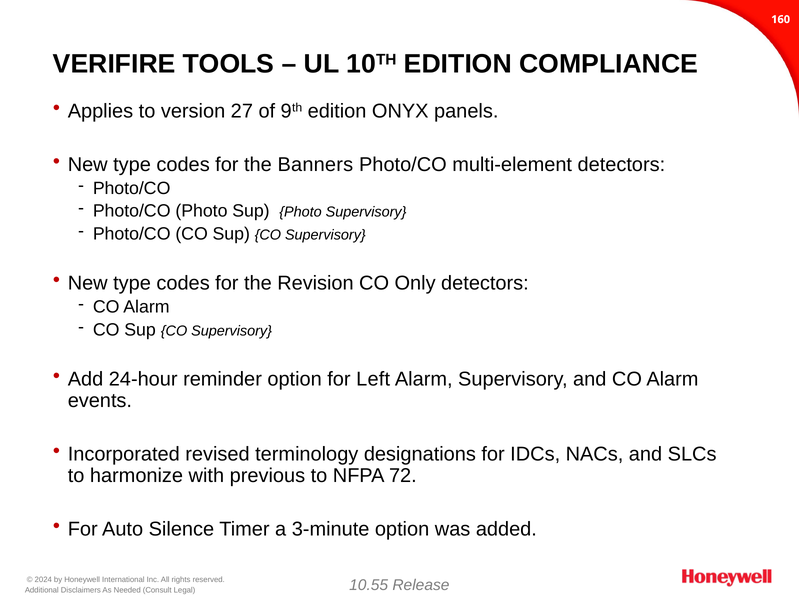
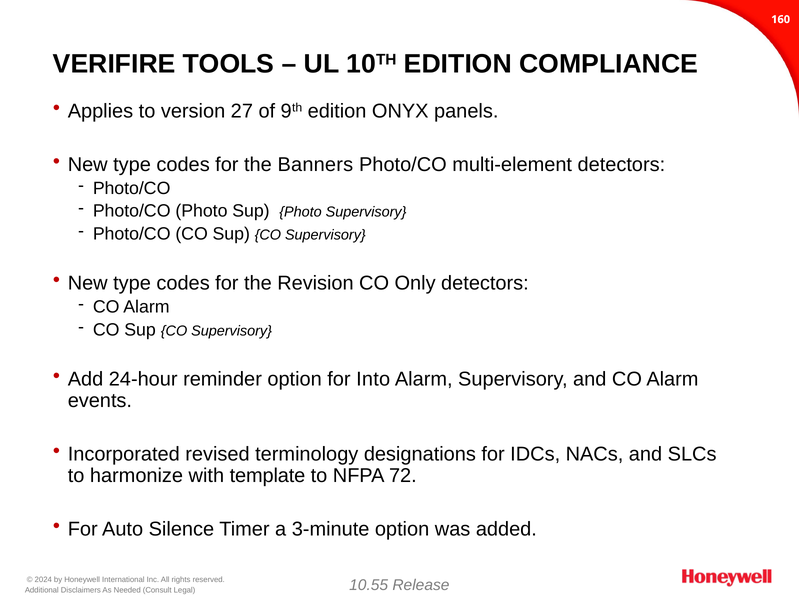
Left: Left -> Into (373, 379)
previous: previous -> template (267, 476)
